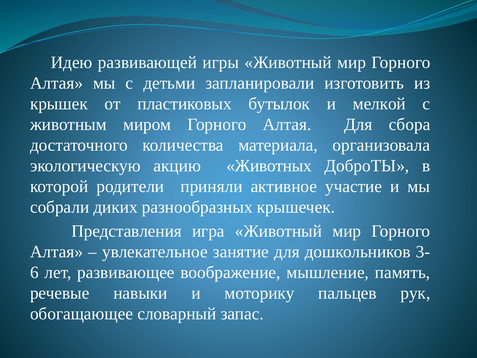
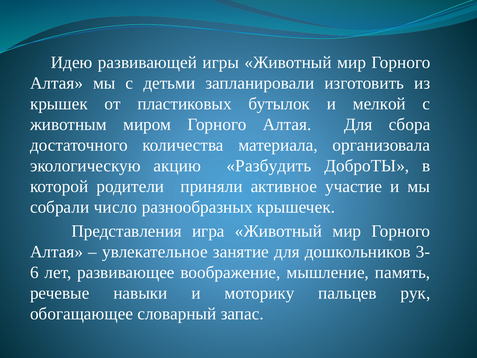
Животных: Животных -> Разбудить (269, 166)
диких: диких -> число (116, 207)
